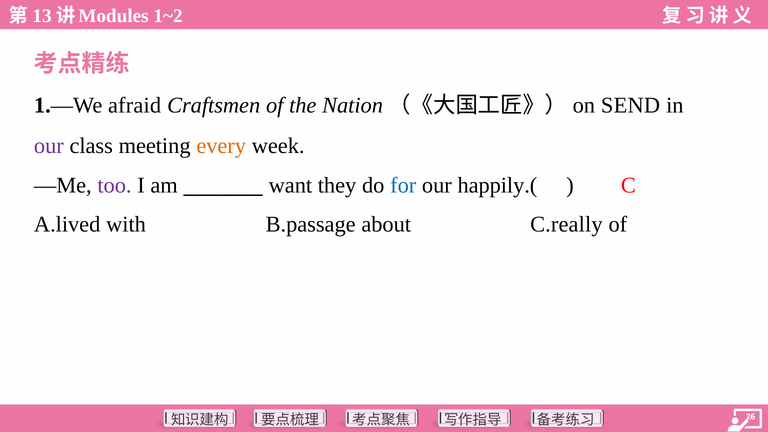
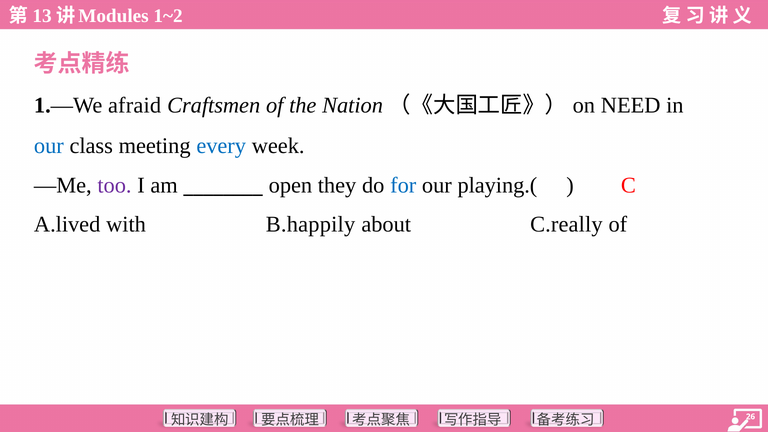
SEND: SEND -> NEED (631, 105)
our colour: purple -> blue (49, 146)
every colour: orange -> blue (221, 146)
want: want -> open (290, 185)
happily.(: happily.( -> playing.( (497, 185)
B.passage: B.passage -> B.happily (311, 224)
